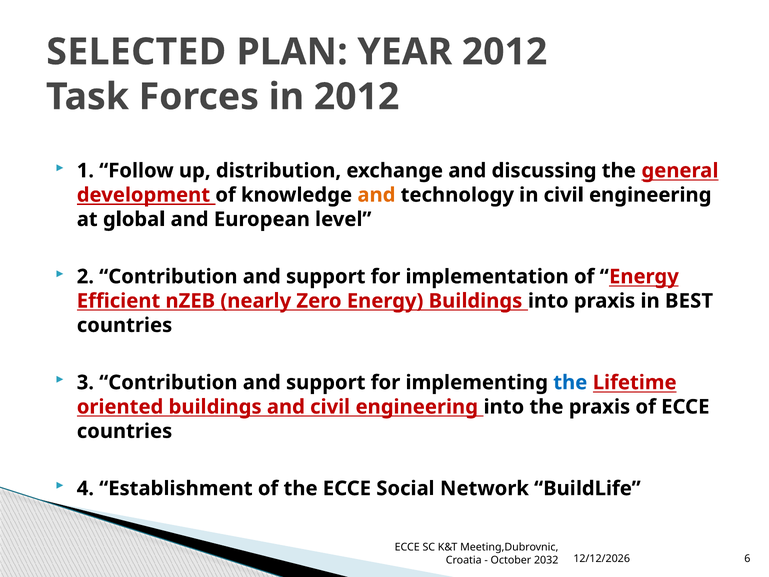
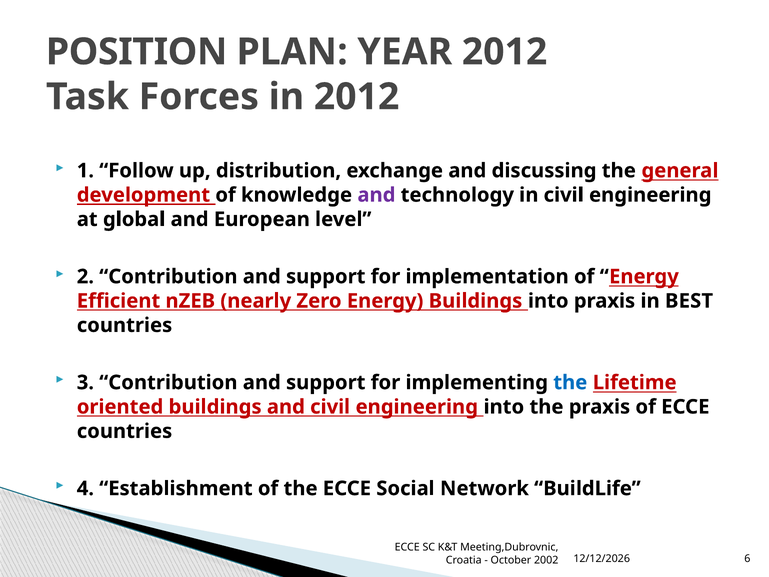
SELECTED: SELECTED -> POSITION (137, 52)
and colour: orange -> purple (376, 195)
2032: 2032 -> 2002 (546, 560)
